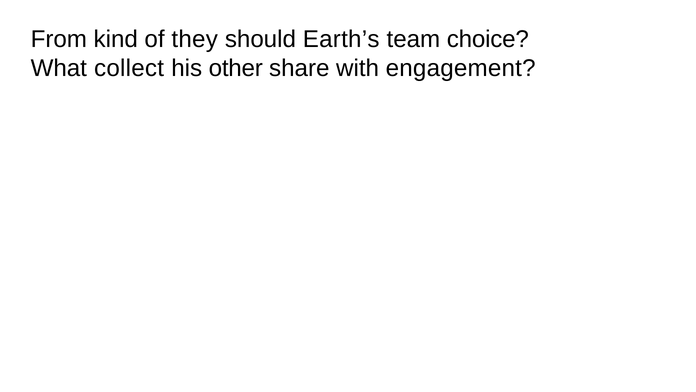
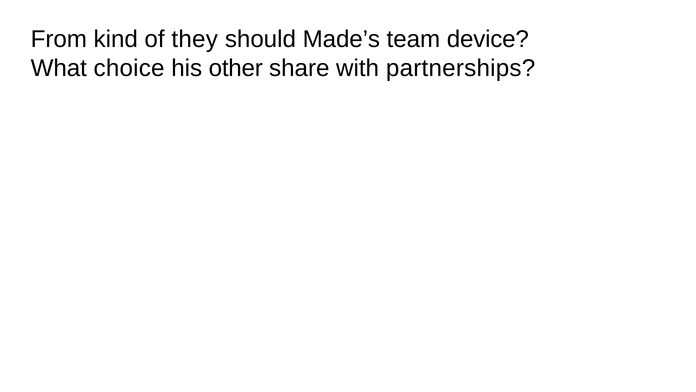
Earth’s: Earth’s -> Made’s (341, 39)
choice: choice -> device (488, 39)
collect: collect -> choice (129, 68)
engagement: engagement -> partnerships (461, 68)
